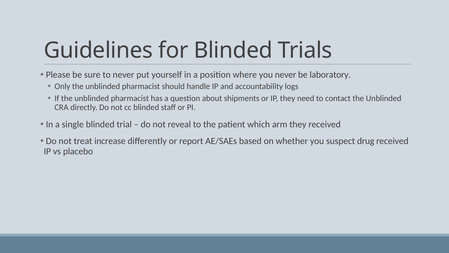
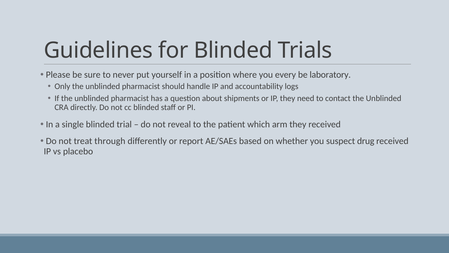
you never: never -> every (286, 75)
increase: increase -> through (110, 141)
